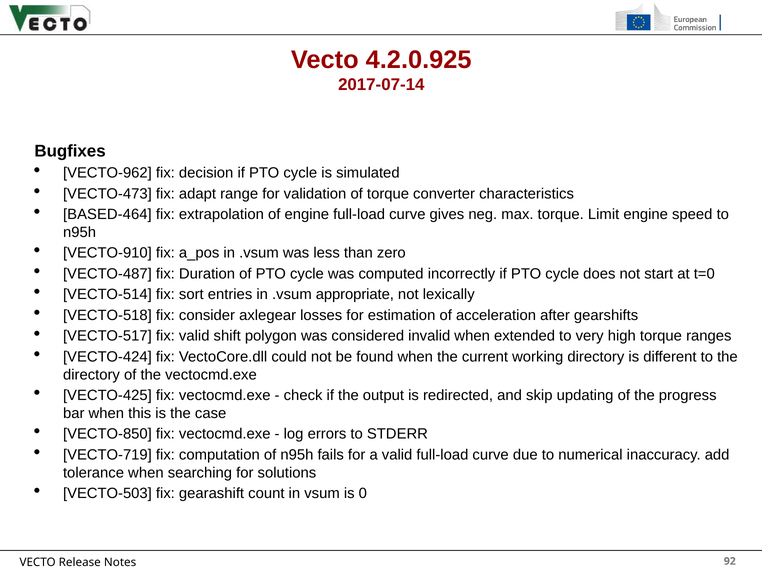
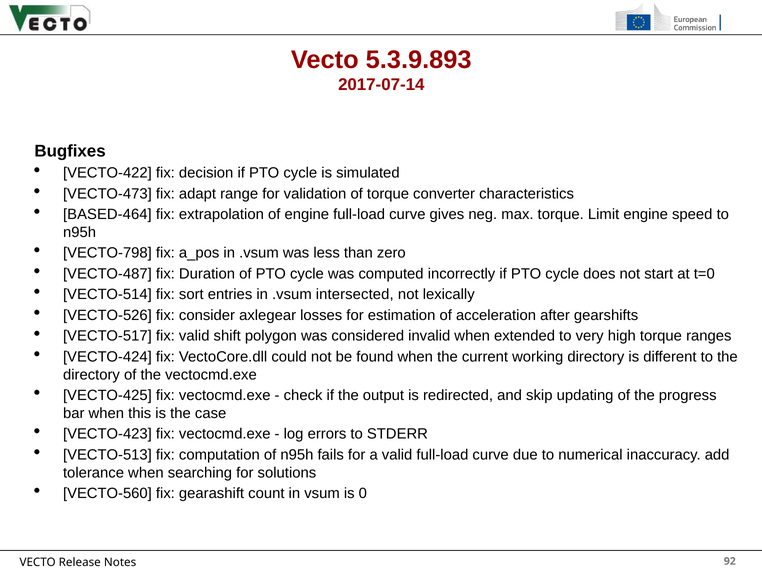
4.2.0.925: 4.2.0.925 -> 5.3.9.893 (419, 60)
VECTO-962: VECTO-962 -> VECTO-422 (107, 173)
VECTO-910: VECTO-910 -> VECTO-798 (107, 253)
appropriate: appropriate -> intersected (355, 294)
VECTO-518: VECTO-518 -> VECTO-526 (107, 315)
VECTO-850: VECTO-850 -> VECTO-423 (107, 434)
VECTO-719: VECTO-719 -> VECTO-513 (107, 454)
VECTO-503: VECTO-503 -> VECTO-560 (107, 493)
